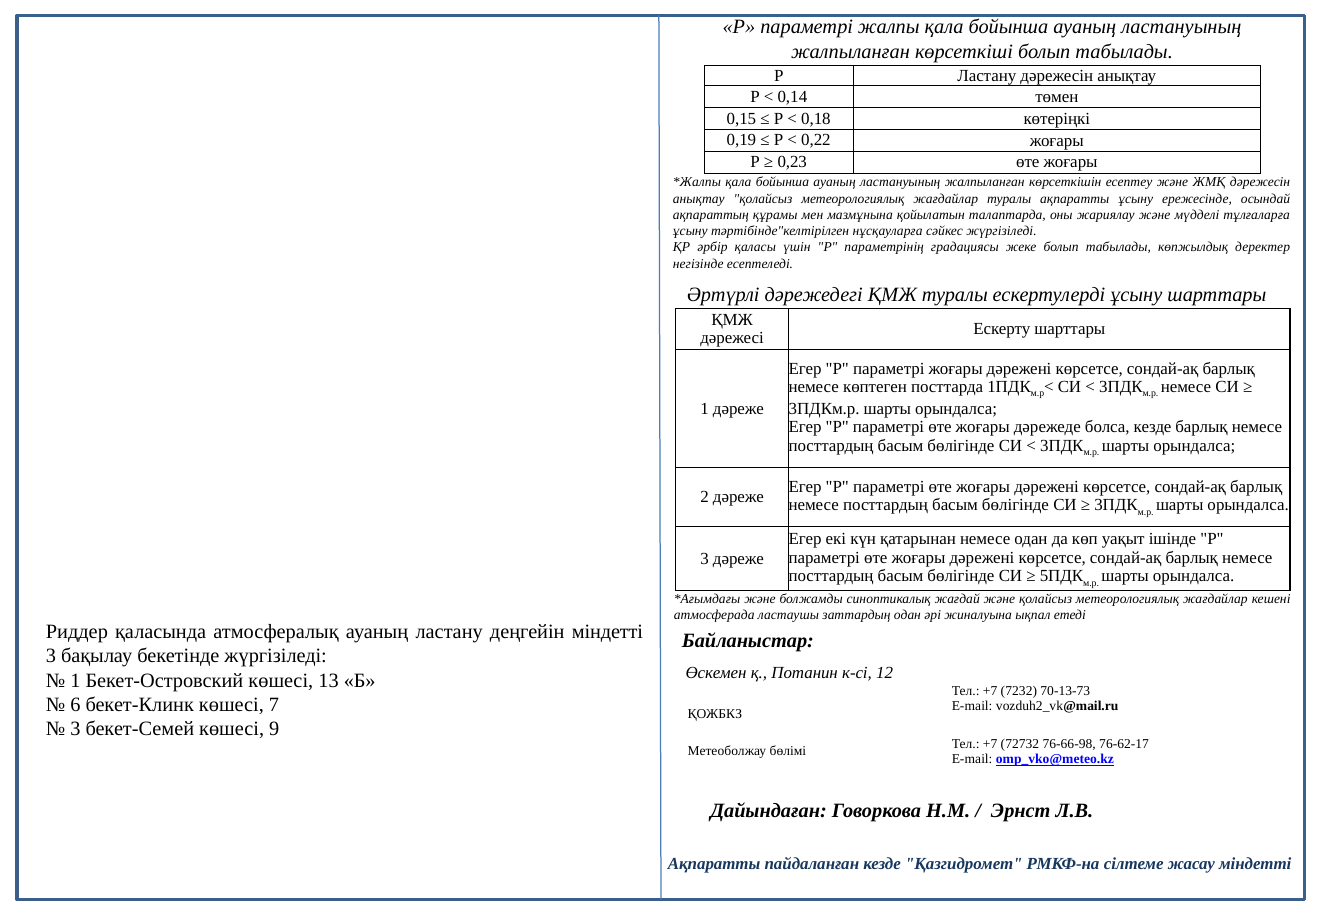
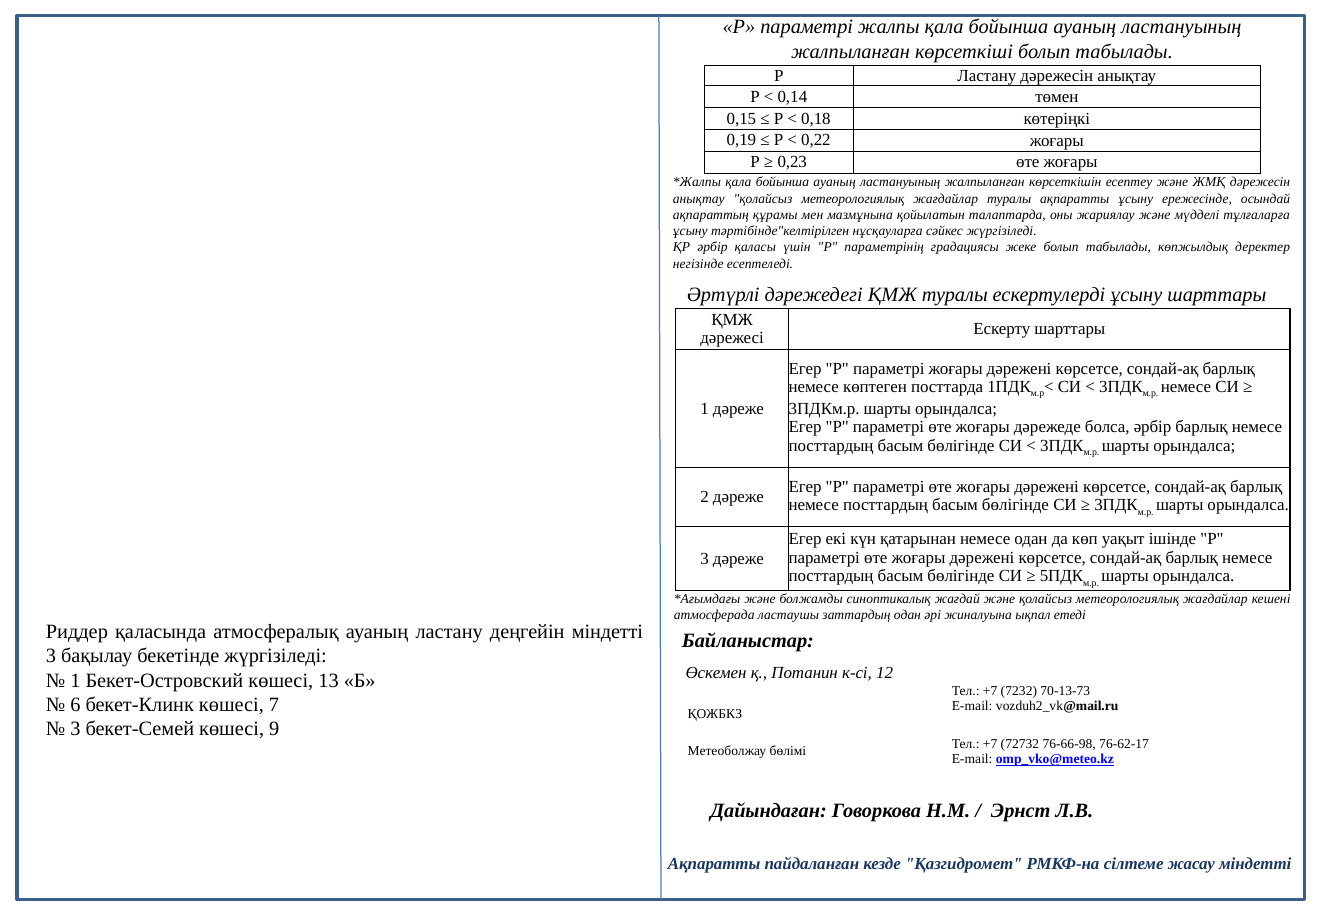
болса кезде: кезде -> әрбір (1153, 427)
